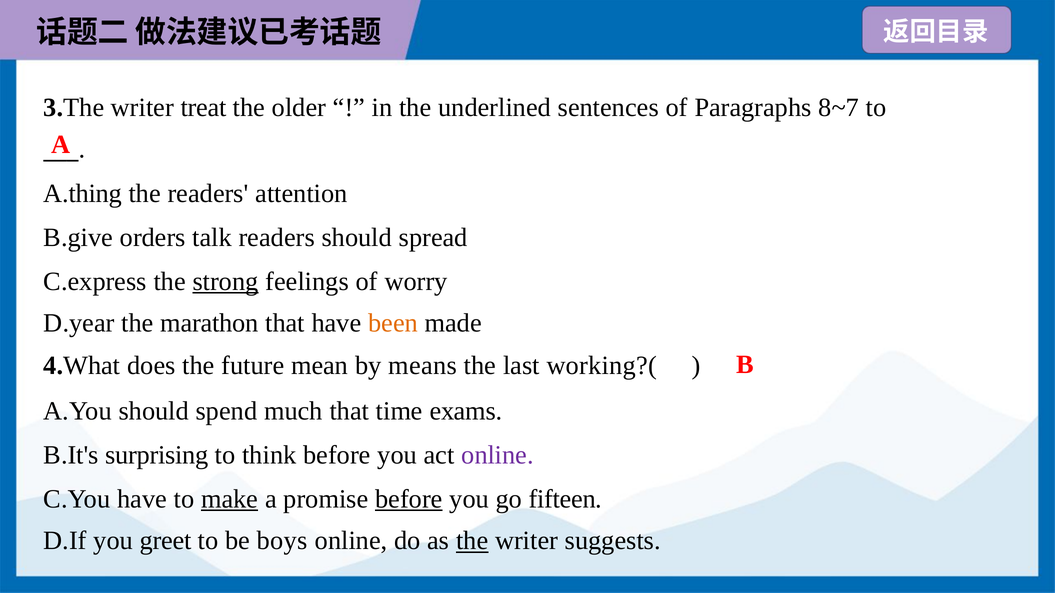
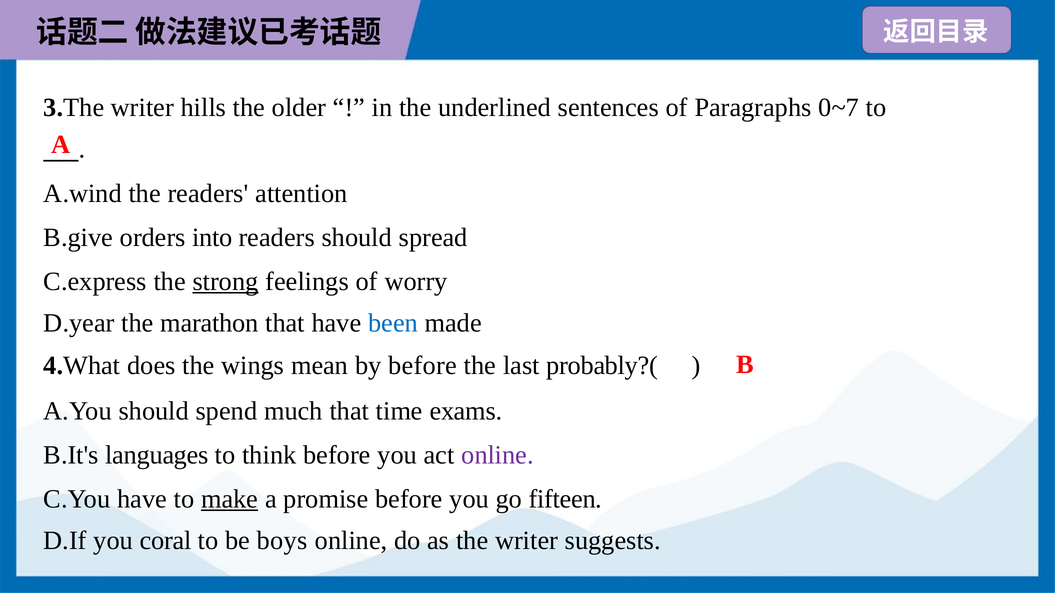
treat: treat -> hills (203, 107)
8~7: 8~7 -> 0~7 (839, 107)
A.thing: A.thing -> A.wind (83, 194)
talk: talk -> into (212, 238)
been colour: orange -> blue (393, 323)
future: future -> wings (253, 366)
by means: means -> before (423, 366)
working?(: working?( -> probably?( (602, 366)
surprising: surprising -> languages (157, 455)
before underline: present -> none (409, 499)
greet: greet -> coral (166, 541)
the underline: present -> none (472, 541)
